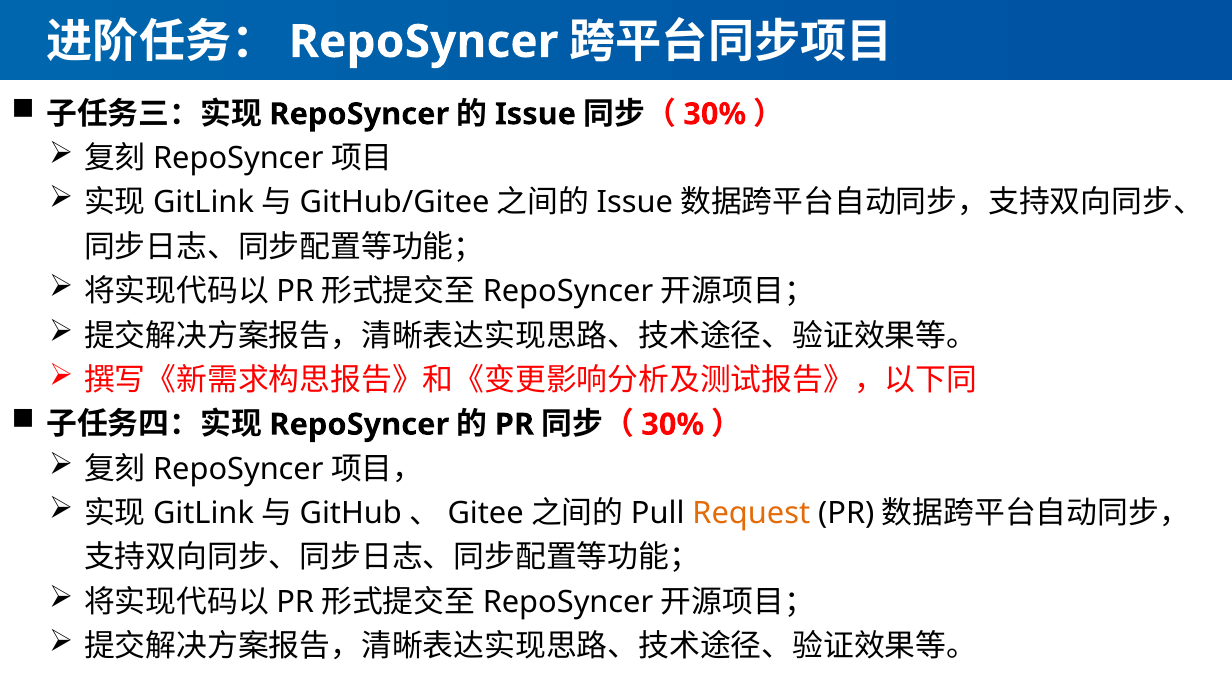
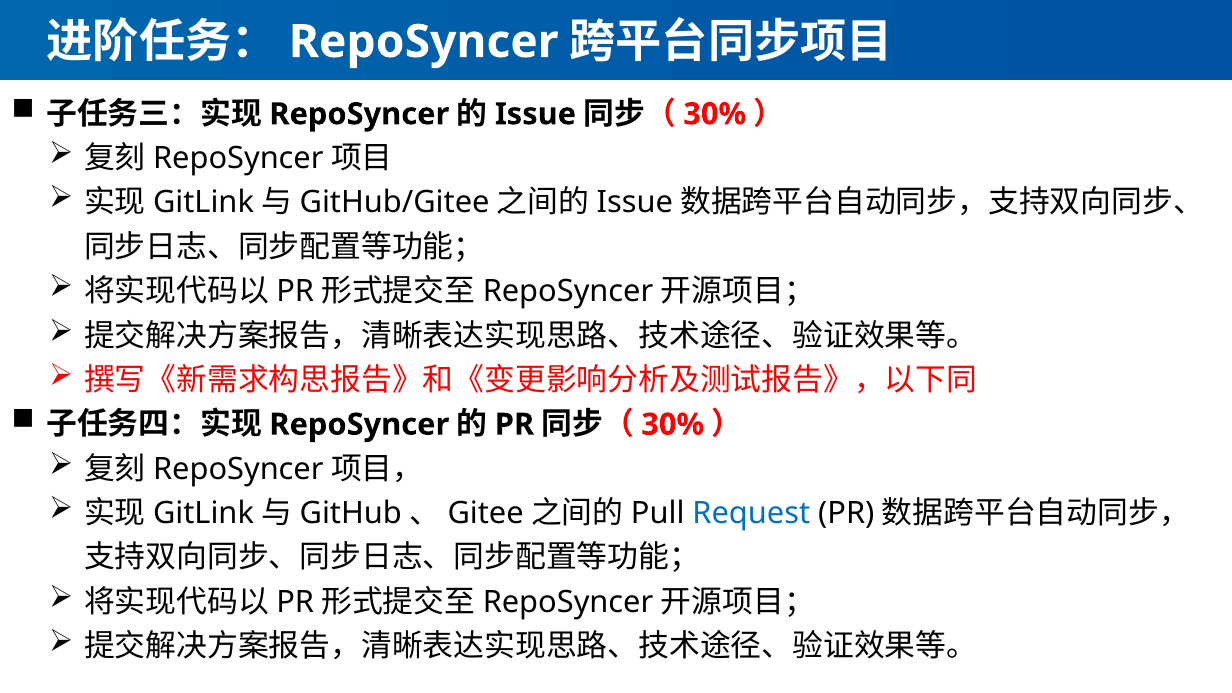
Request colour: orange -> blue (751, 513)
